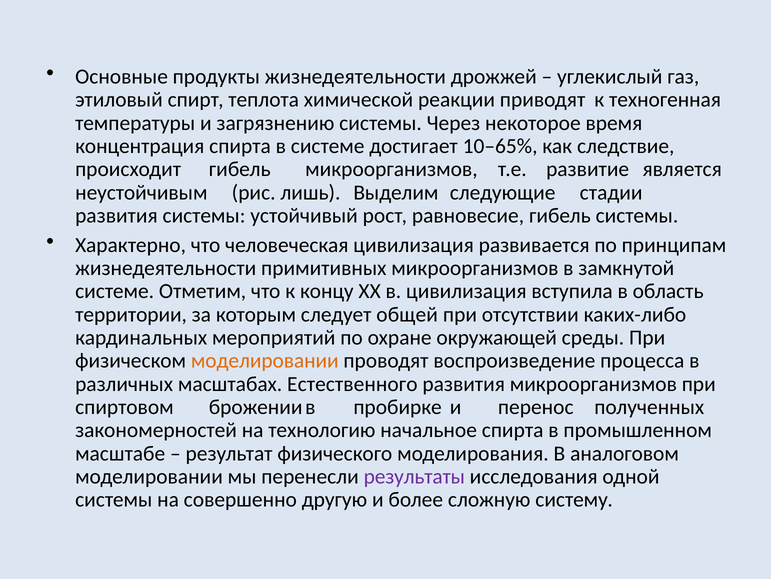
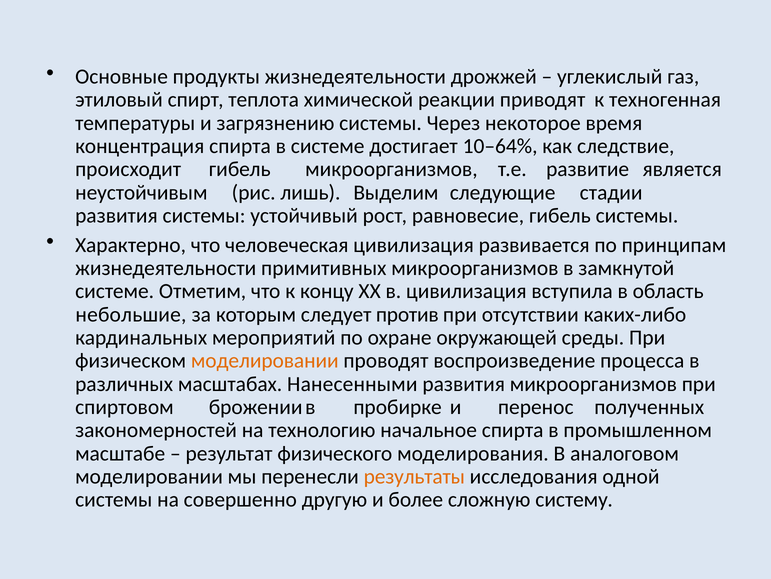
10–65%: 10–65% -> 10–64% (500, 146)
территории: территории -> небольшие (131, 314)
общей: общей -> против (407, 314)
Естественного: Естественного -> Нанесенными (352, 383)
результаты colour: purple -> orange (414, 476)
